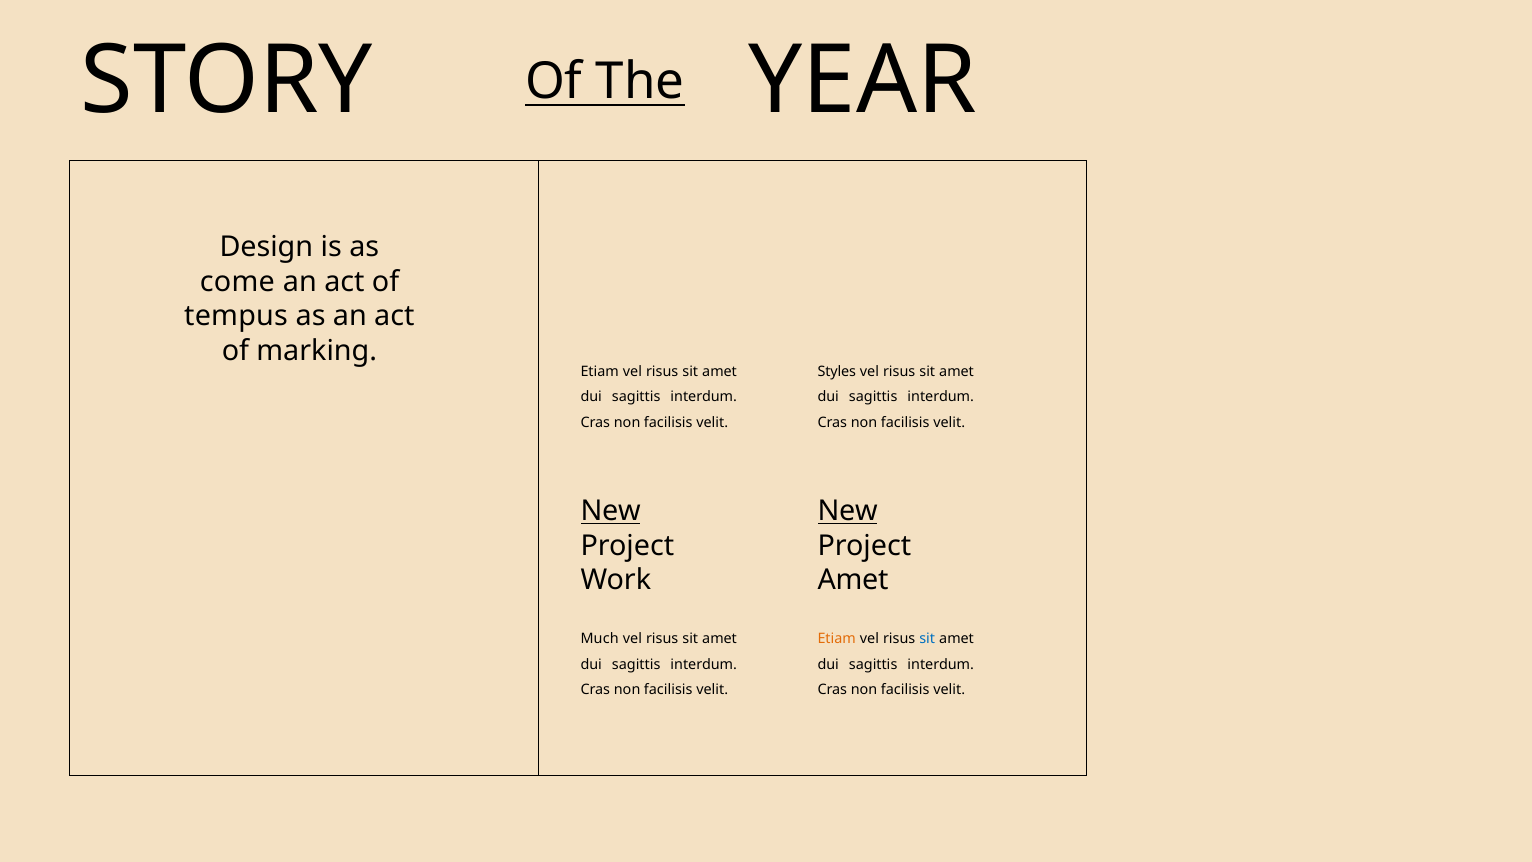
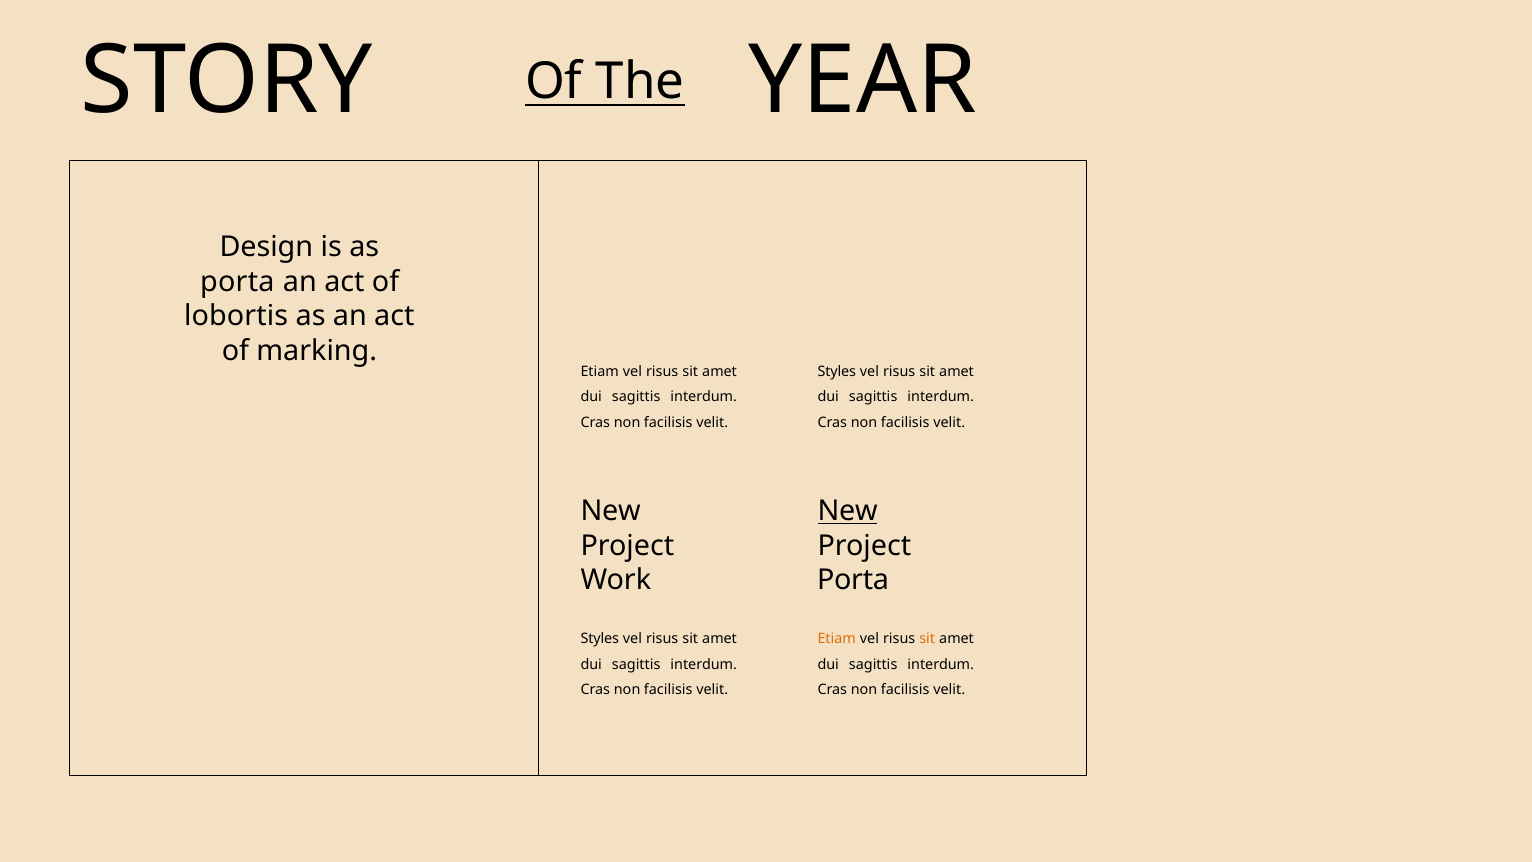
come: come -> porta (237, 281)
tempus: tempus -> lobortis (236, 316)
New underline: present -> none (611, 511)
Amet: Amet -> Porta (853, 580)
Much: Much -> Styles (600, 638)
sit colour: blue -> orange (927, 638)
